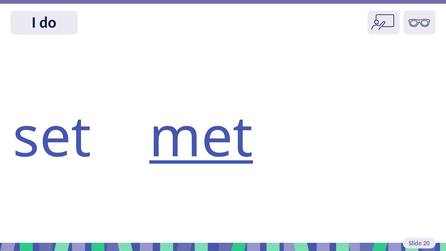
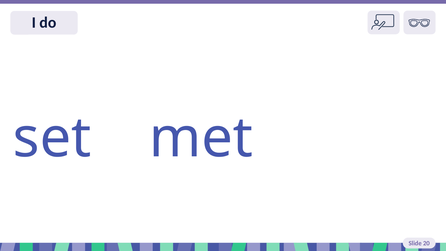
met underline: present -> none (201, 138)
